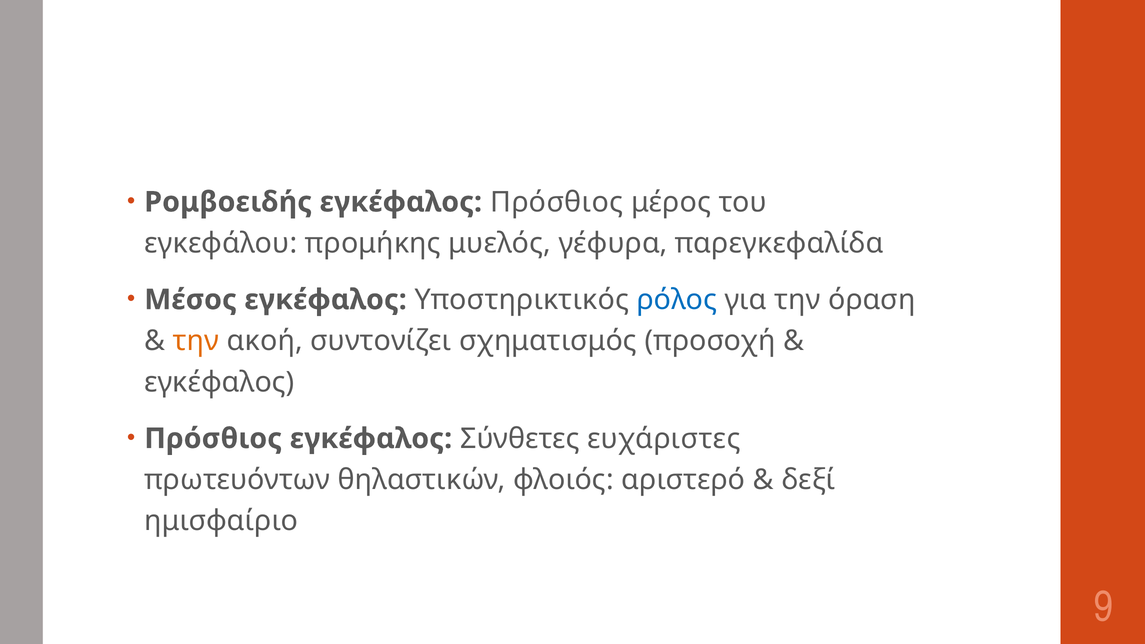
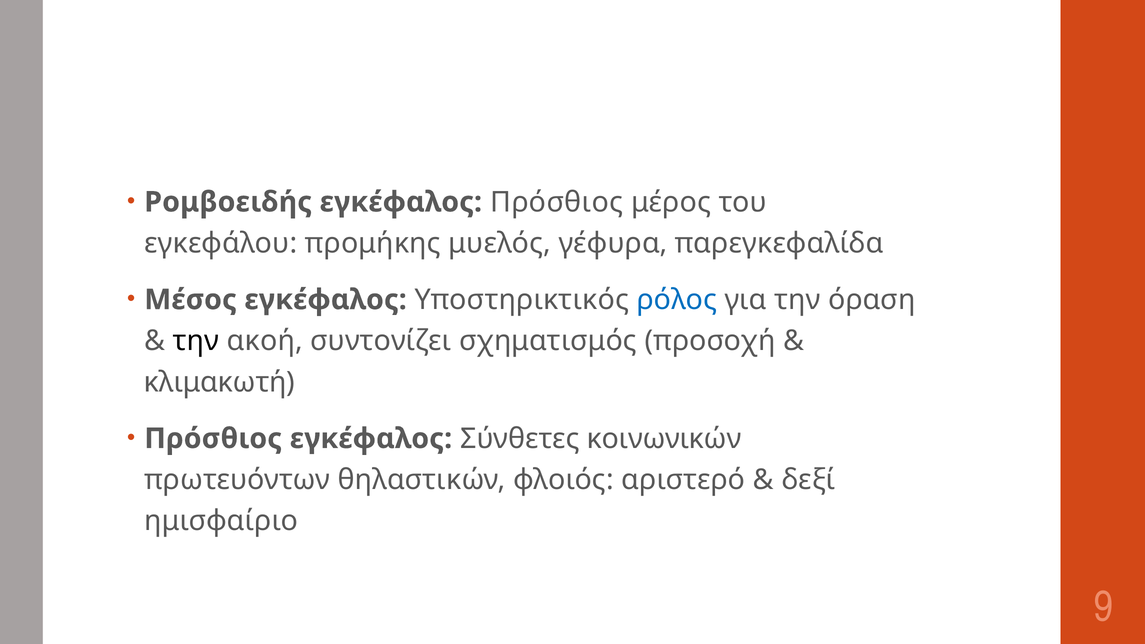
την colour: orange -> black (196, 341)
εγκέφαλος: εγκέφαλος -> κλιμακωτή (219, 382)
ευχάριστες: ευχάριστες -> κοινωνικών (664, 439)
